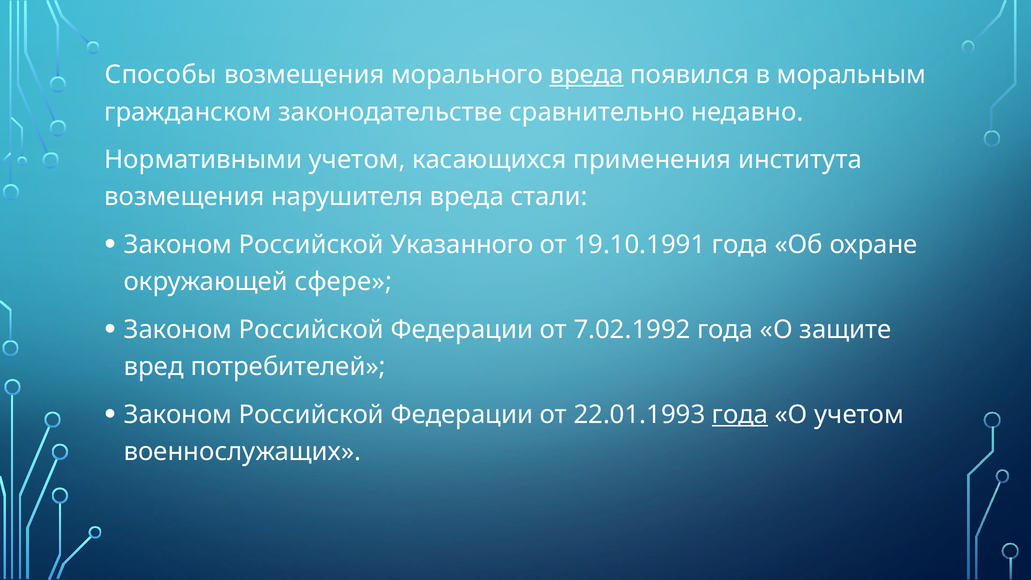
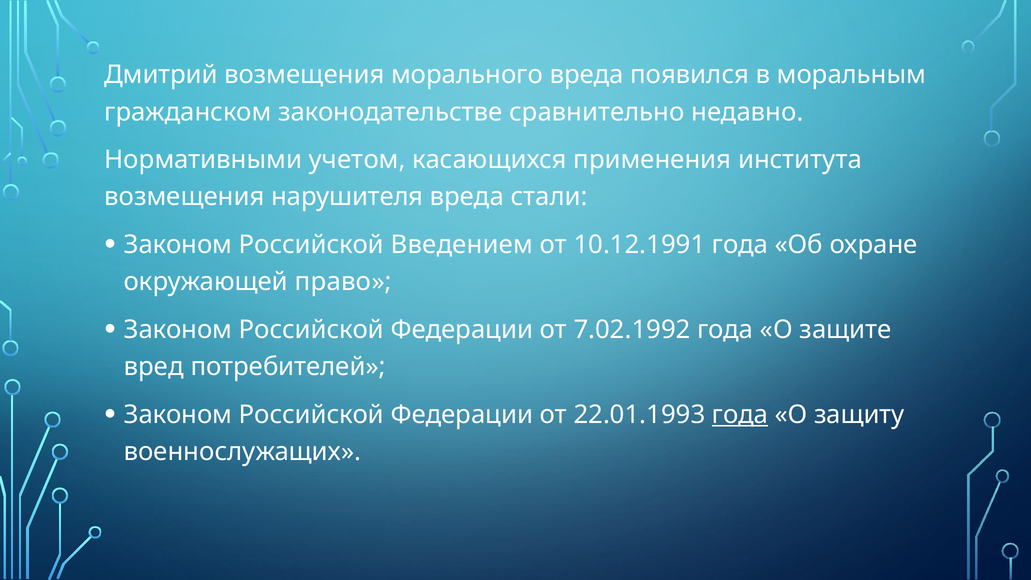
Способы: Способы -> Дмитрий (161, 75)
вреда underline: present -> none (587, 75)
Указанного: Указанного -> Введением (462, 245)
19.10.1991: 19.10.1991 -> 10.12.1991 (639, 245)
сфере: сфере -> право (343, 282)
О учетом: учетом -> защиту (859, 415)
